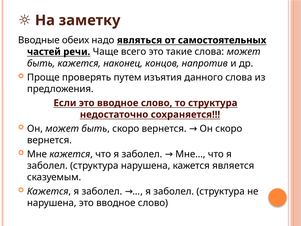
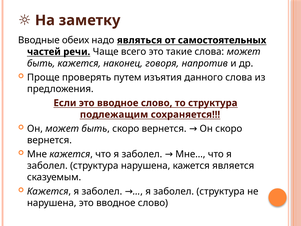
концов: концов -> говоря (162, 63)
недостаточно: недостаточно -> подлежащим (114, 114)
